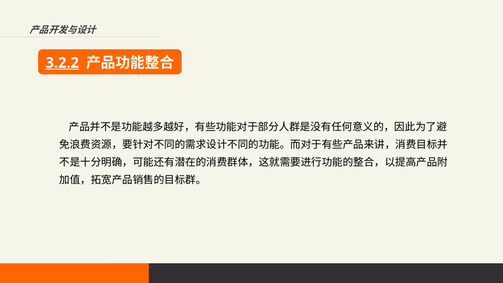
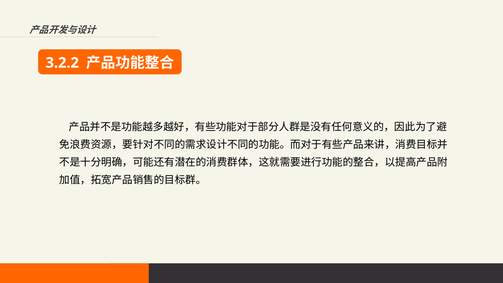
3.2.2 underline: present -> none (62, 63)
